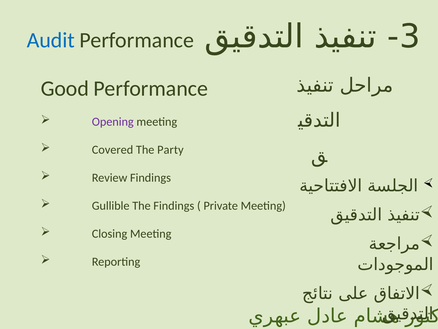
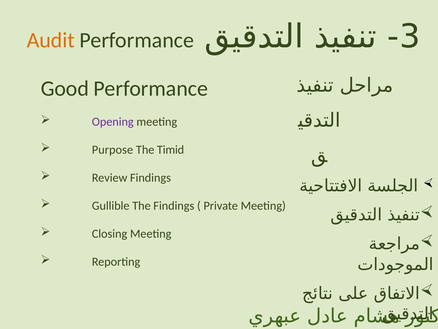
Audit colour: blue -> orange (51, 40)
Covered: Covered -> Purpose (112, 149)
Party: Party -> Timid (171, 149)
